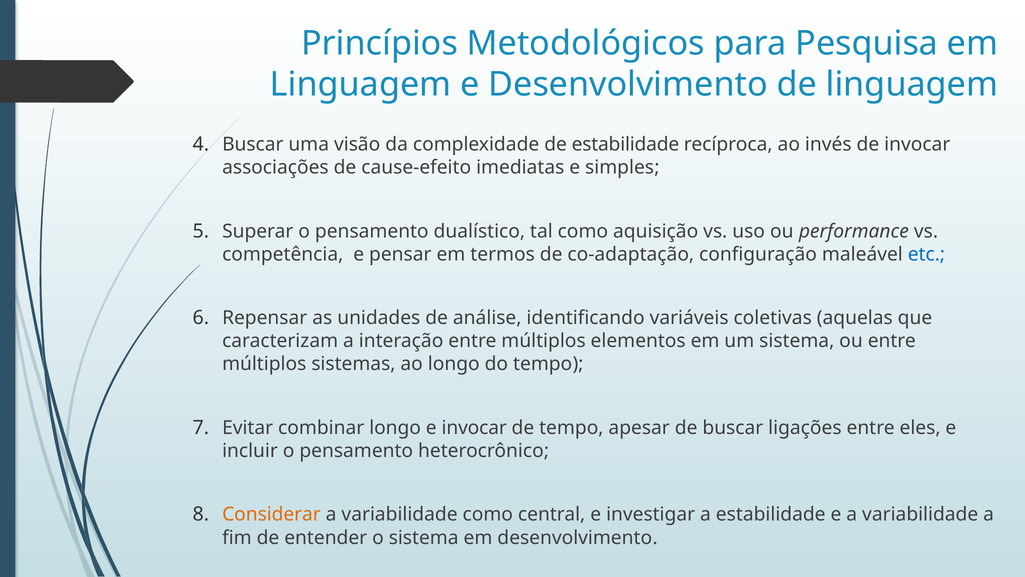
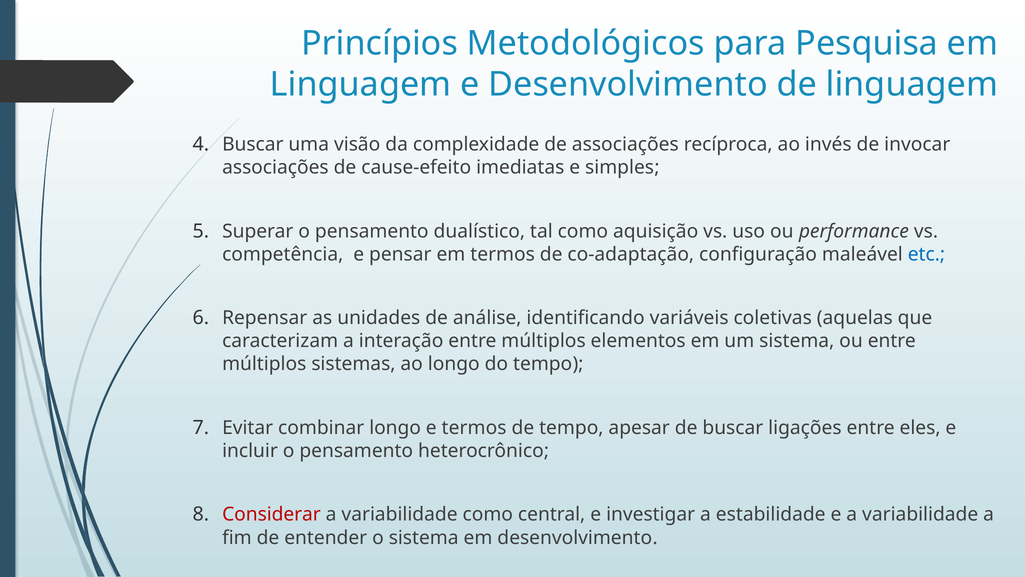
de estabilidade: estabilidade -> associações (625, 144)
e invocar: invocar -> termos (474, 427)
Considerar colour: orange -> red (271, 514)
